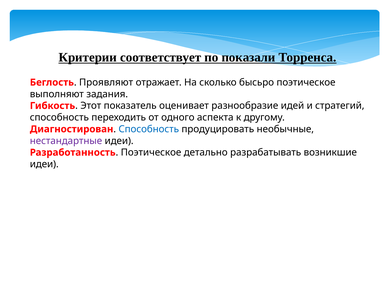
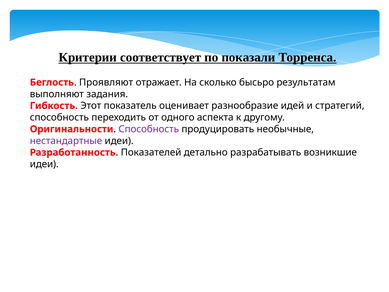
бысьро поэтическое: поэтическое -> результатам (306, 82)
Диагностирован: Диагностирован -> Оригинальности (72, 129)
Способность colour: blue -> purple (149, 129)
Поэтическое: Поэтическое -> Показателей (151, 152)
